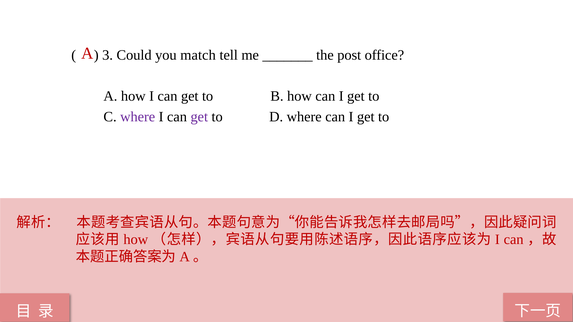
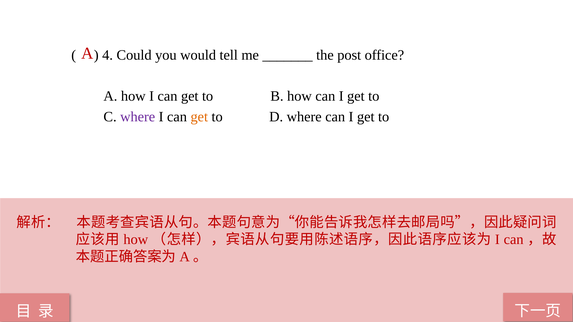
3: 3 -> 4 (108, 55)
match: match -> would (198, 55)
get colour: purple -> orange (199, 117)
